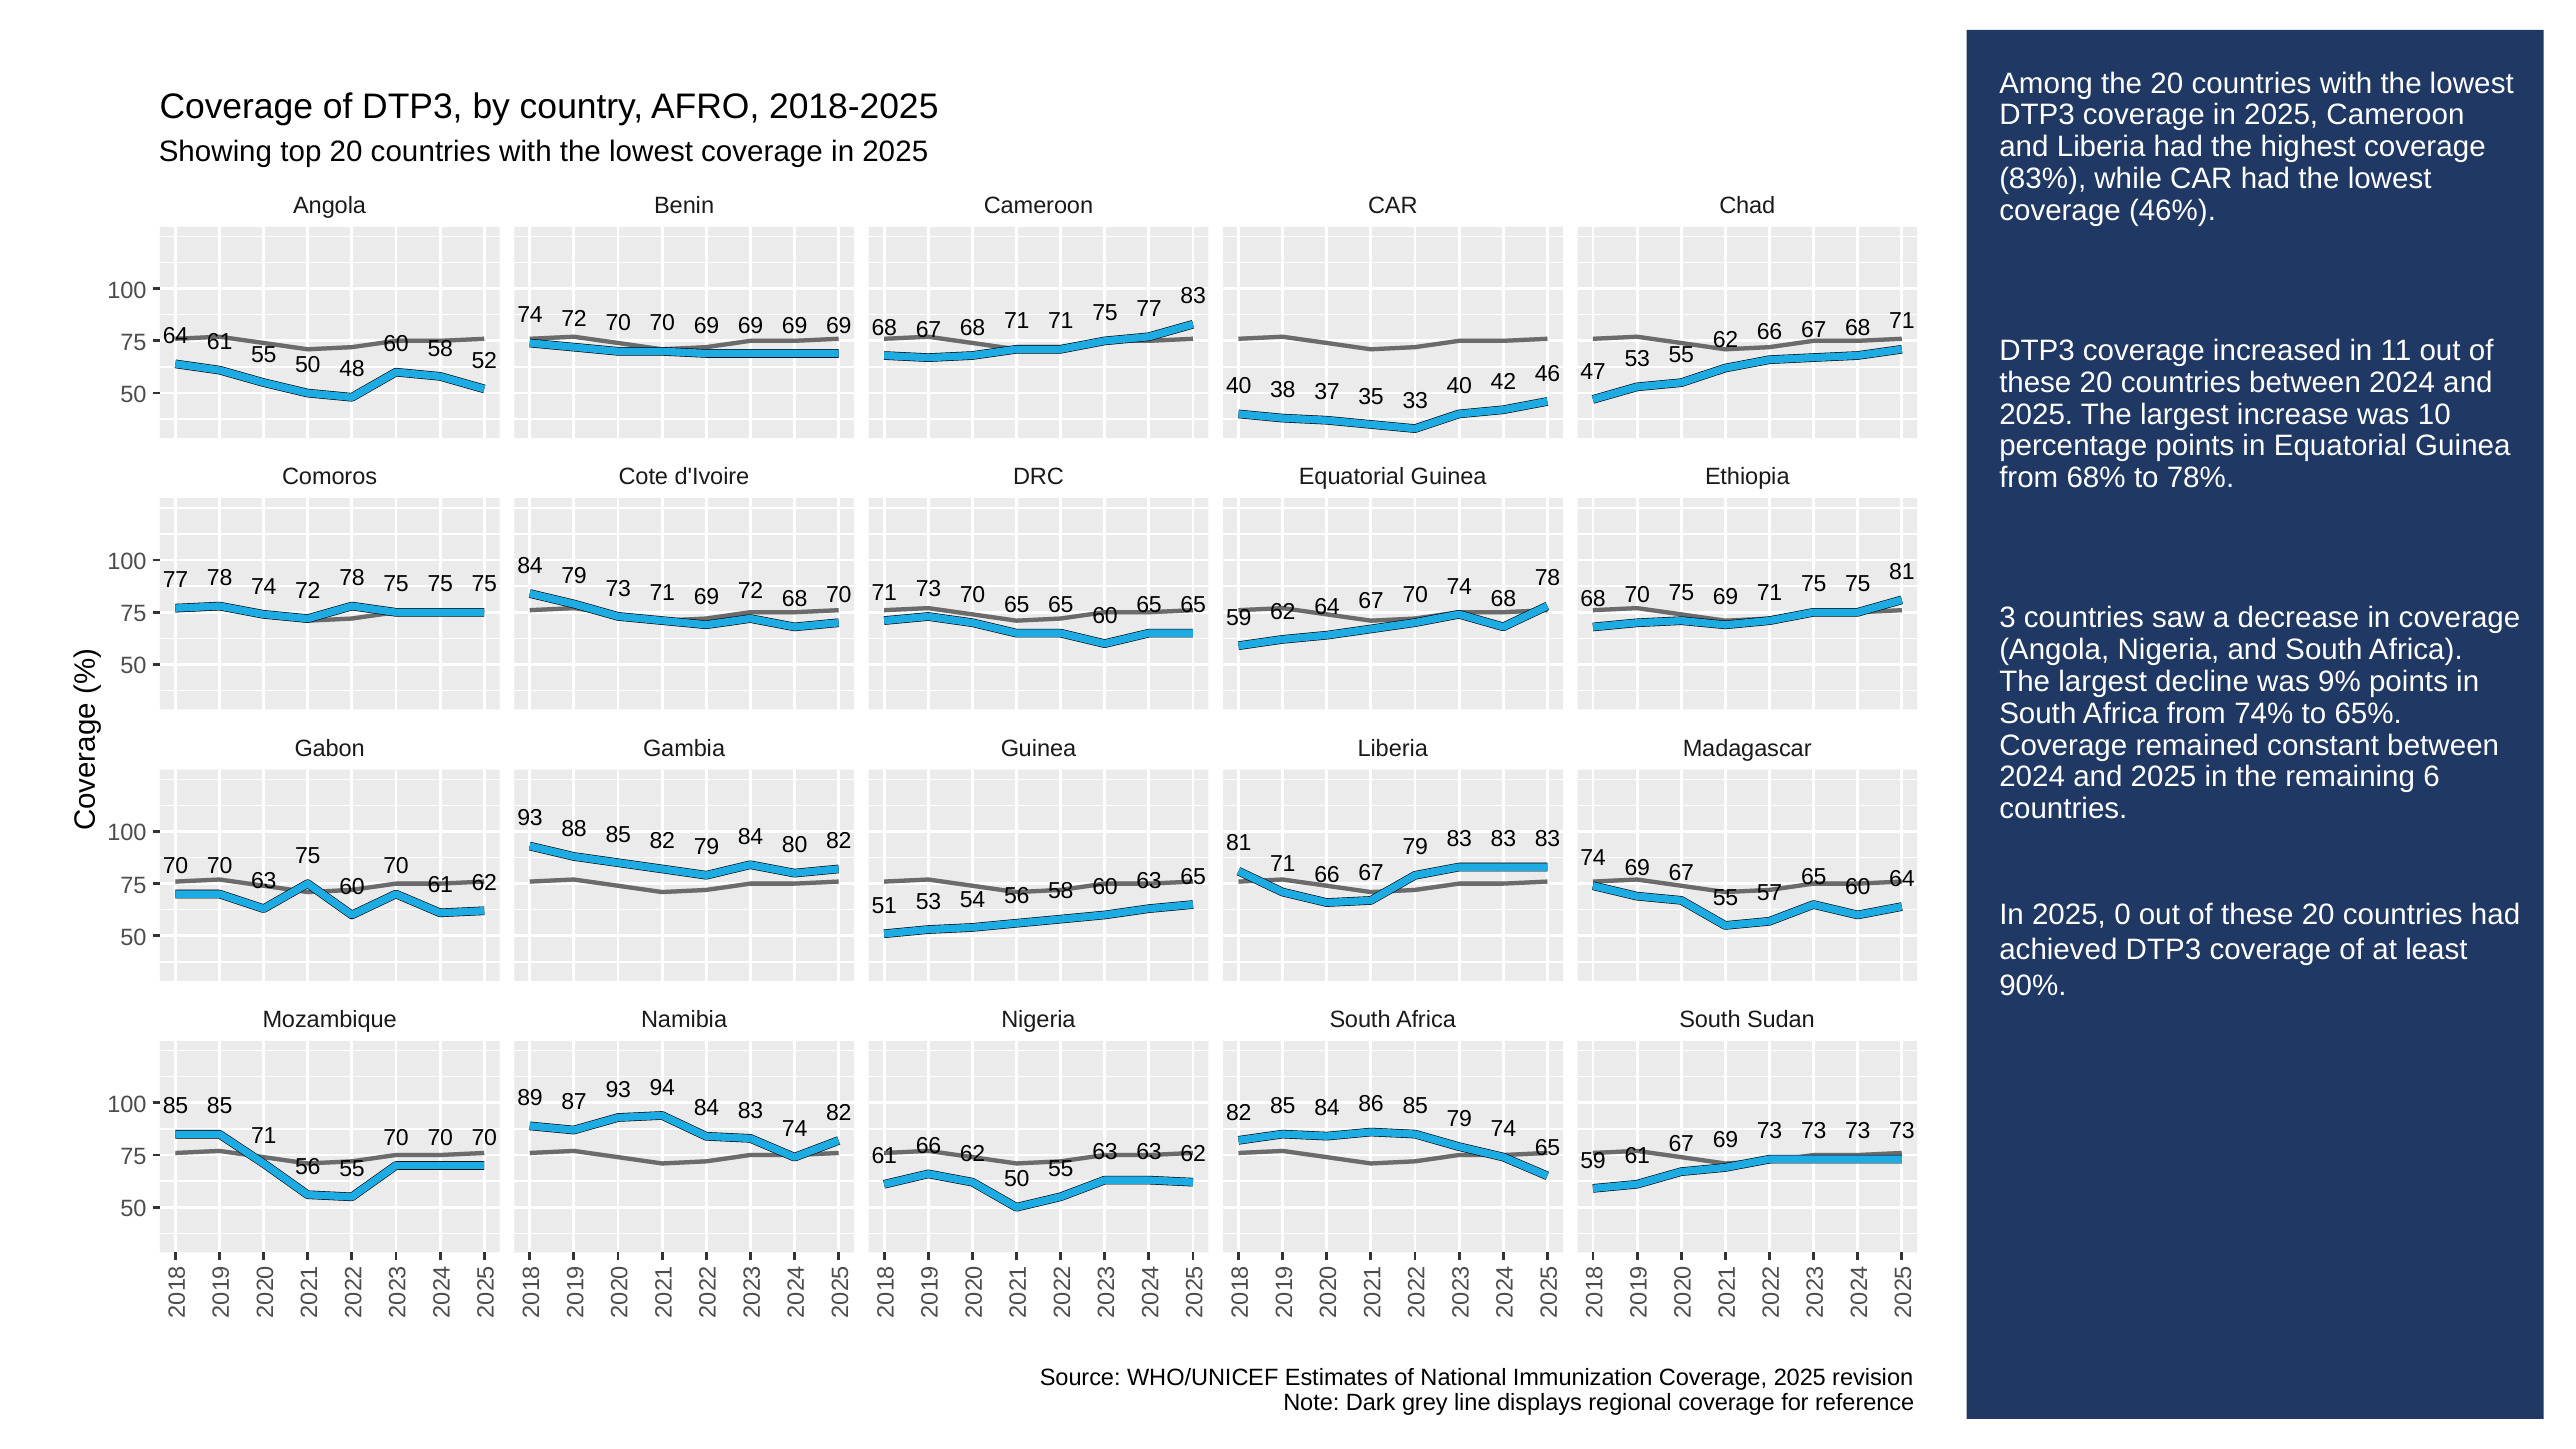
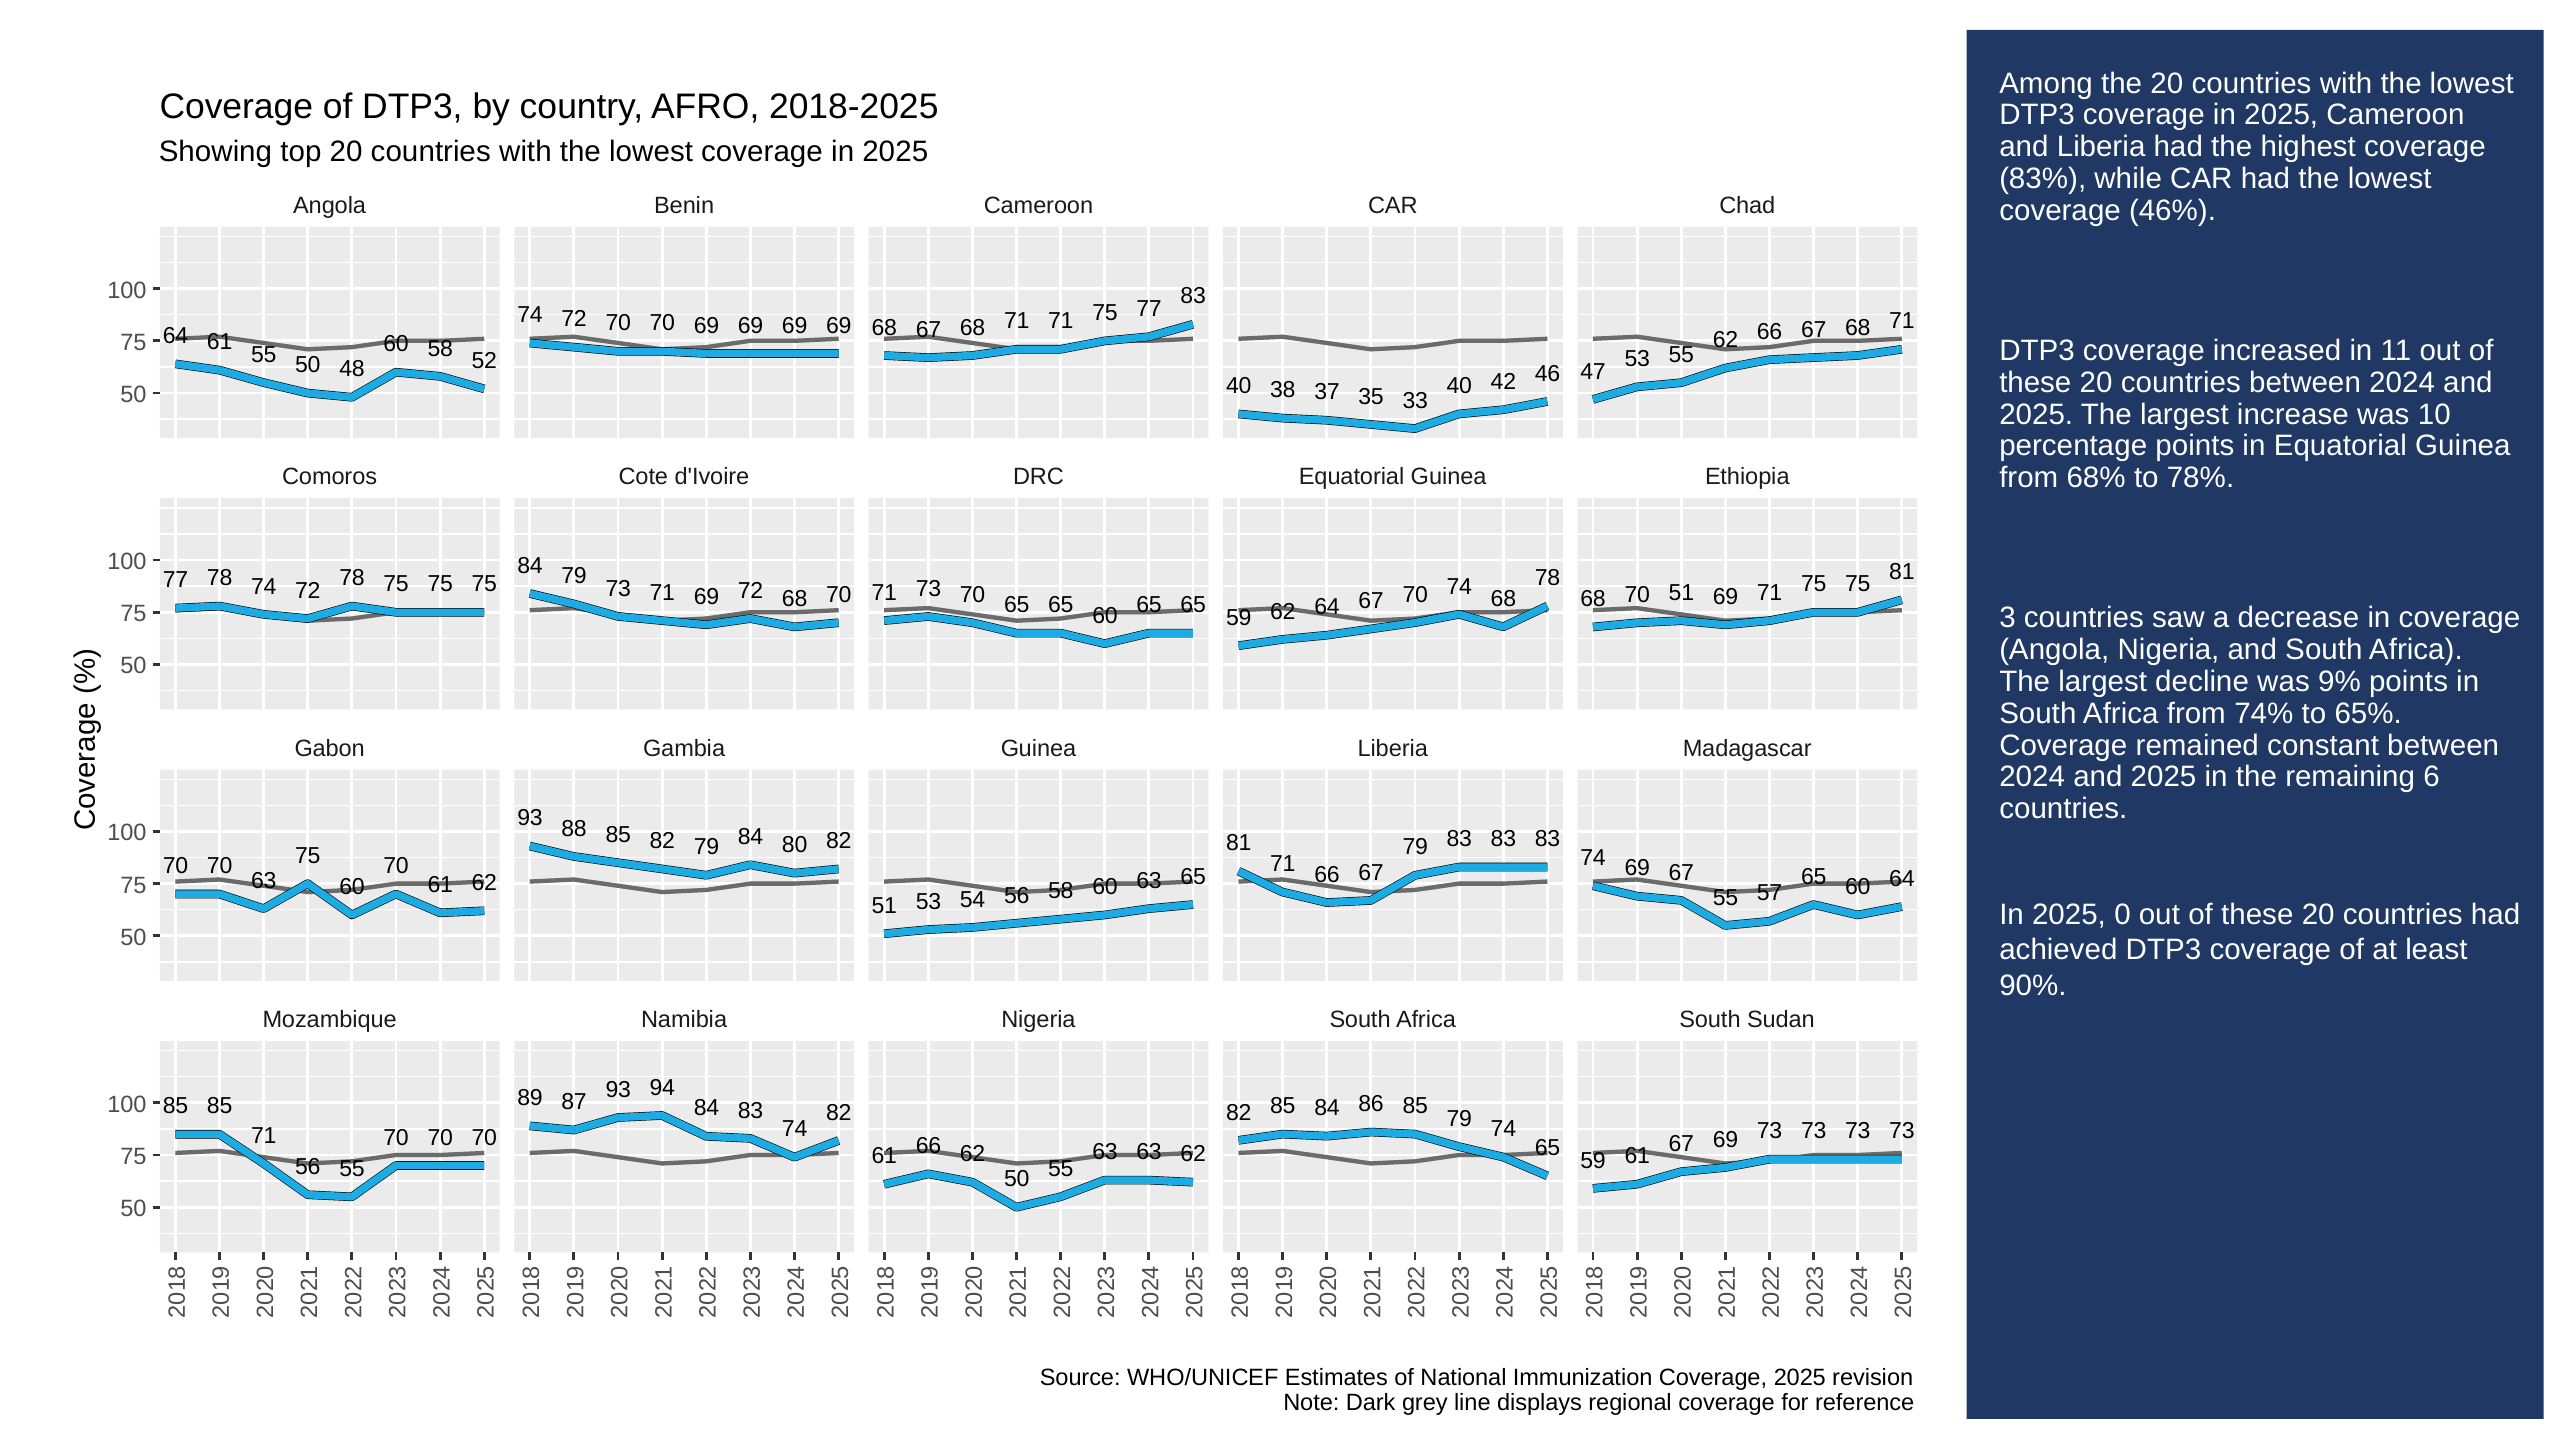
70 75: 75 -> 51 (1681, 593)
